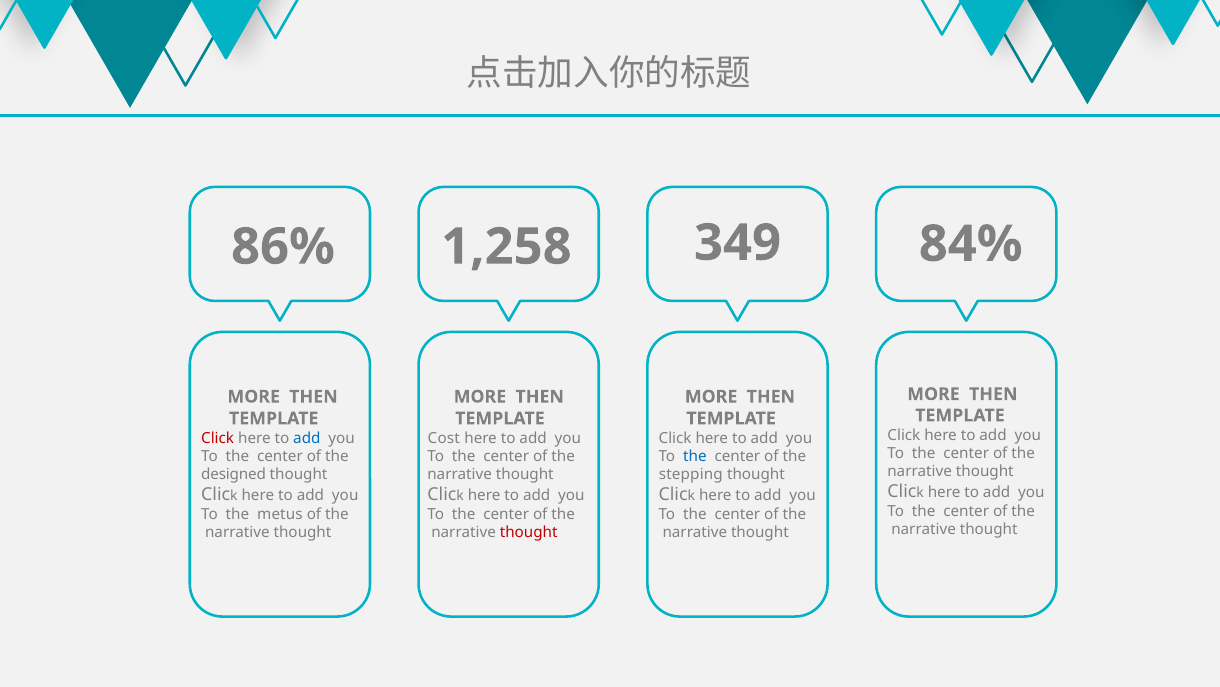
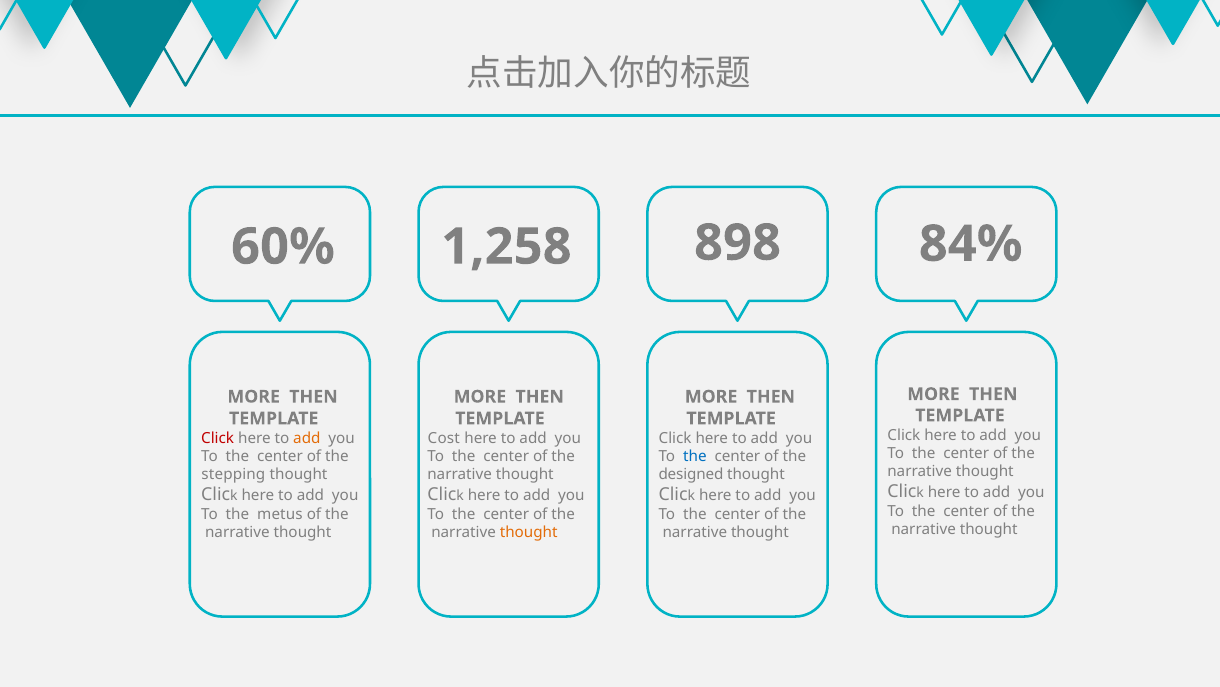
86%: 86% -> 60% (283, 247)
349: 349 -> 898 (738, 243)
add colour: blue -> orange (307, 438)
designed: designed -> stepping (233, 475)
stepping: stepping -> designed (691, 475)
thought colour: red -> orange (529, 532)
